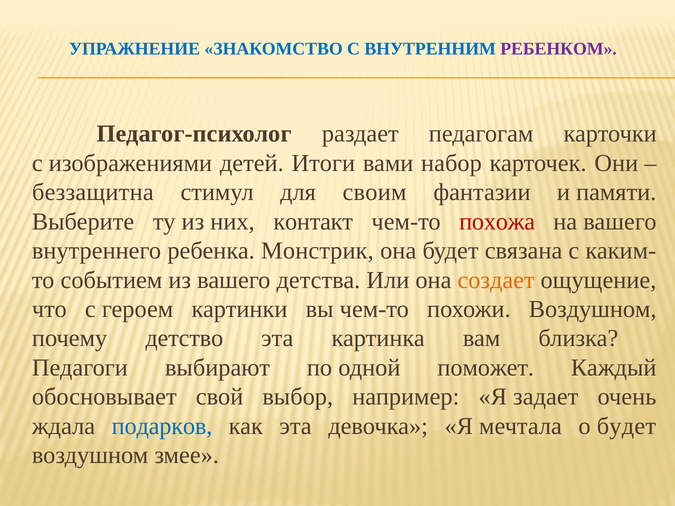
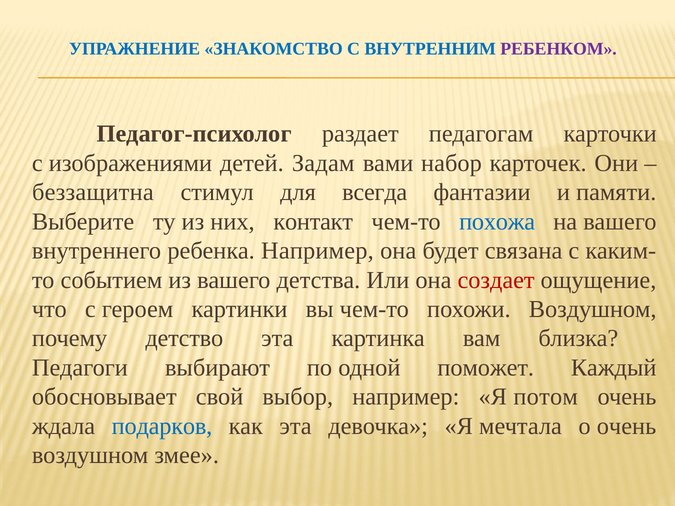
Итоги: Итоги -> Задам (323, 163)
своим: своим -> всегда (375, 192)
похожа colour: red -> blue (497, 222)
ребенка Монстрик: Монстрик -> Например (317, 251)
создает colour: orange -> red (496, 280)
задает: задает -> потом (546, 397)
о будет: будет -> очень (627, 426)
